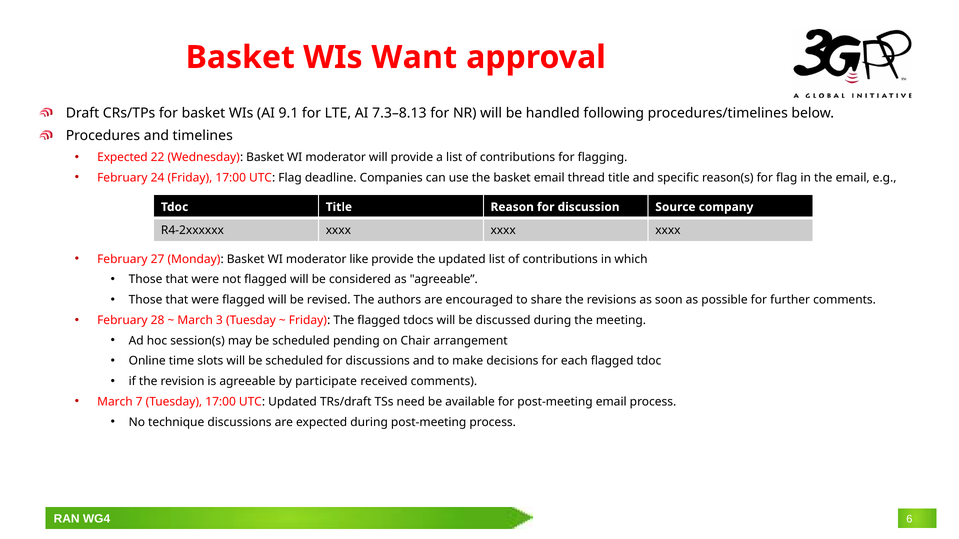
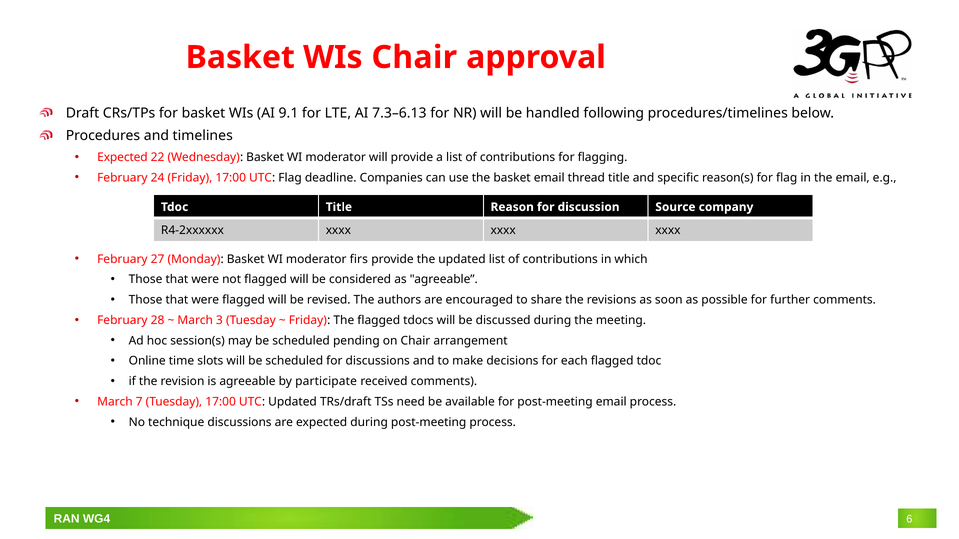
WIs Want: Want -> Chair (414, 57)
7.3–8.13: 7.3–8.13 -> 7.3–6.13 (399, 113)
like: like -> firs (359, 259)
